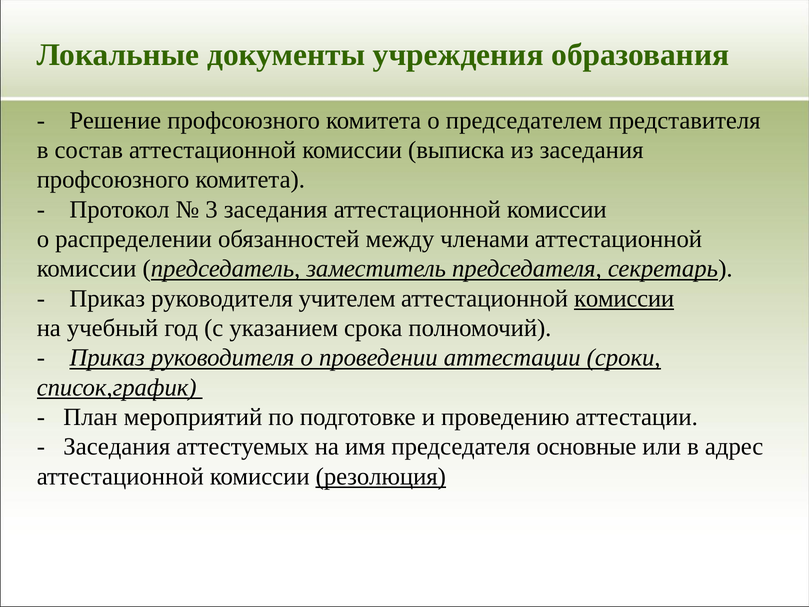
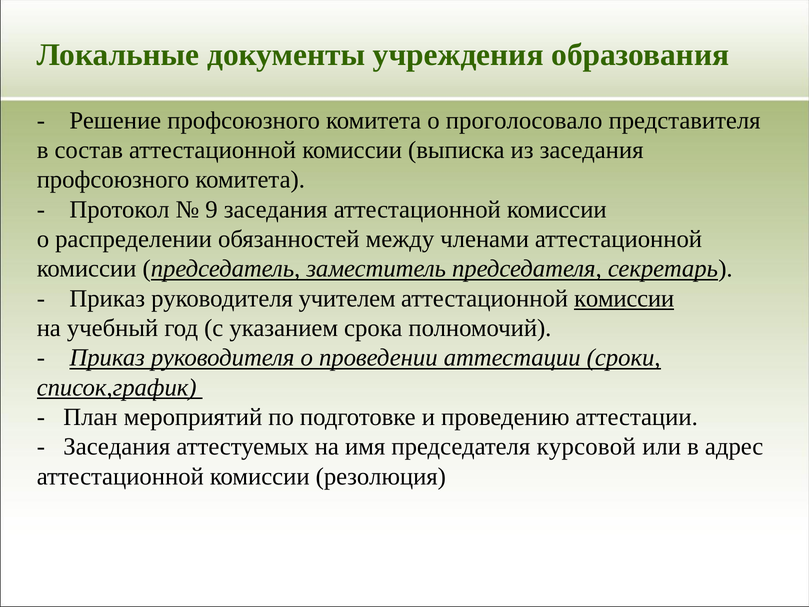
председателем: председателем -> проголосовало (524, 120)
3: 3 -> 9 (211, 209)
основные: основные -> курсовой (586, 447)
резолюция underline: present -> none (381, 476)
